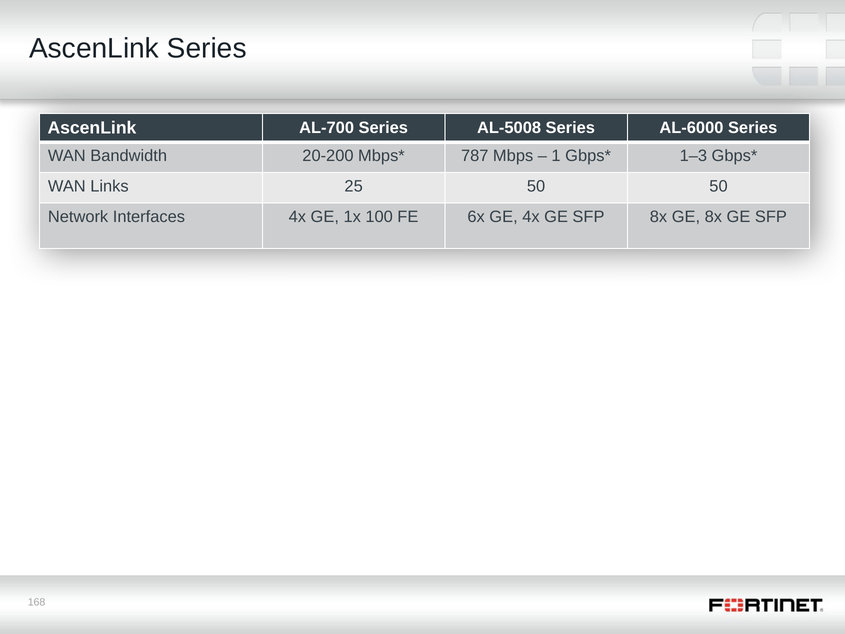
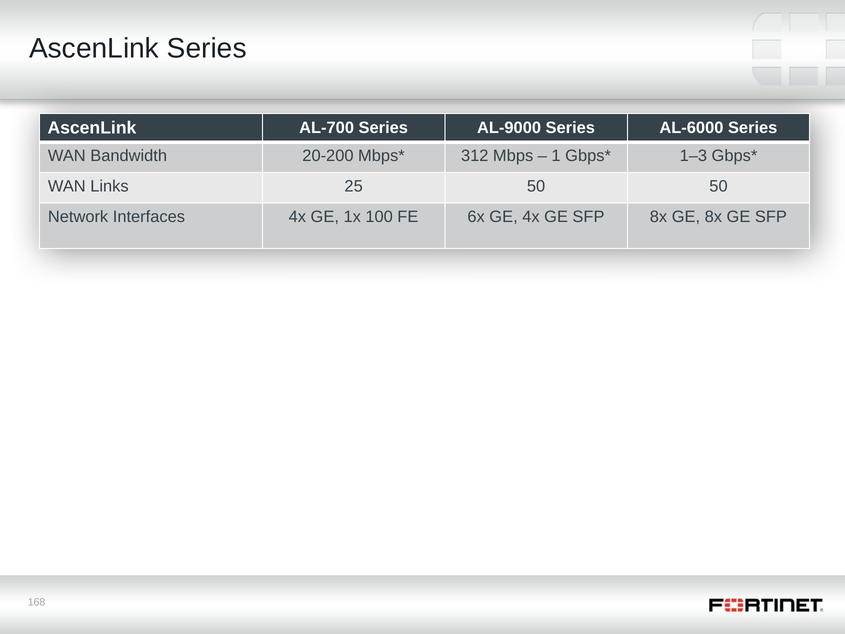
AL-5008: AL-5008 -> AL-9000 (509, 128)
787: 787 -> 312 (475, 156)
